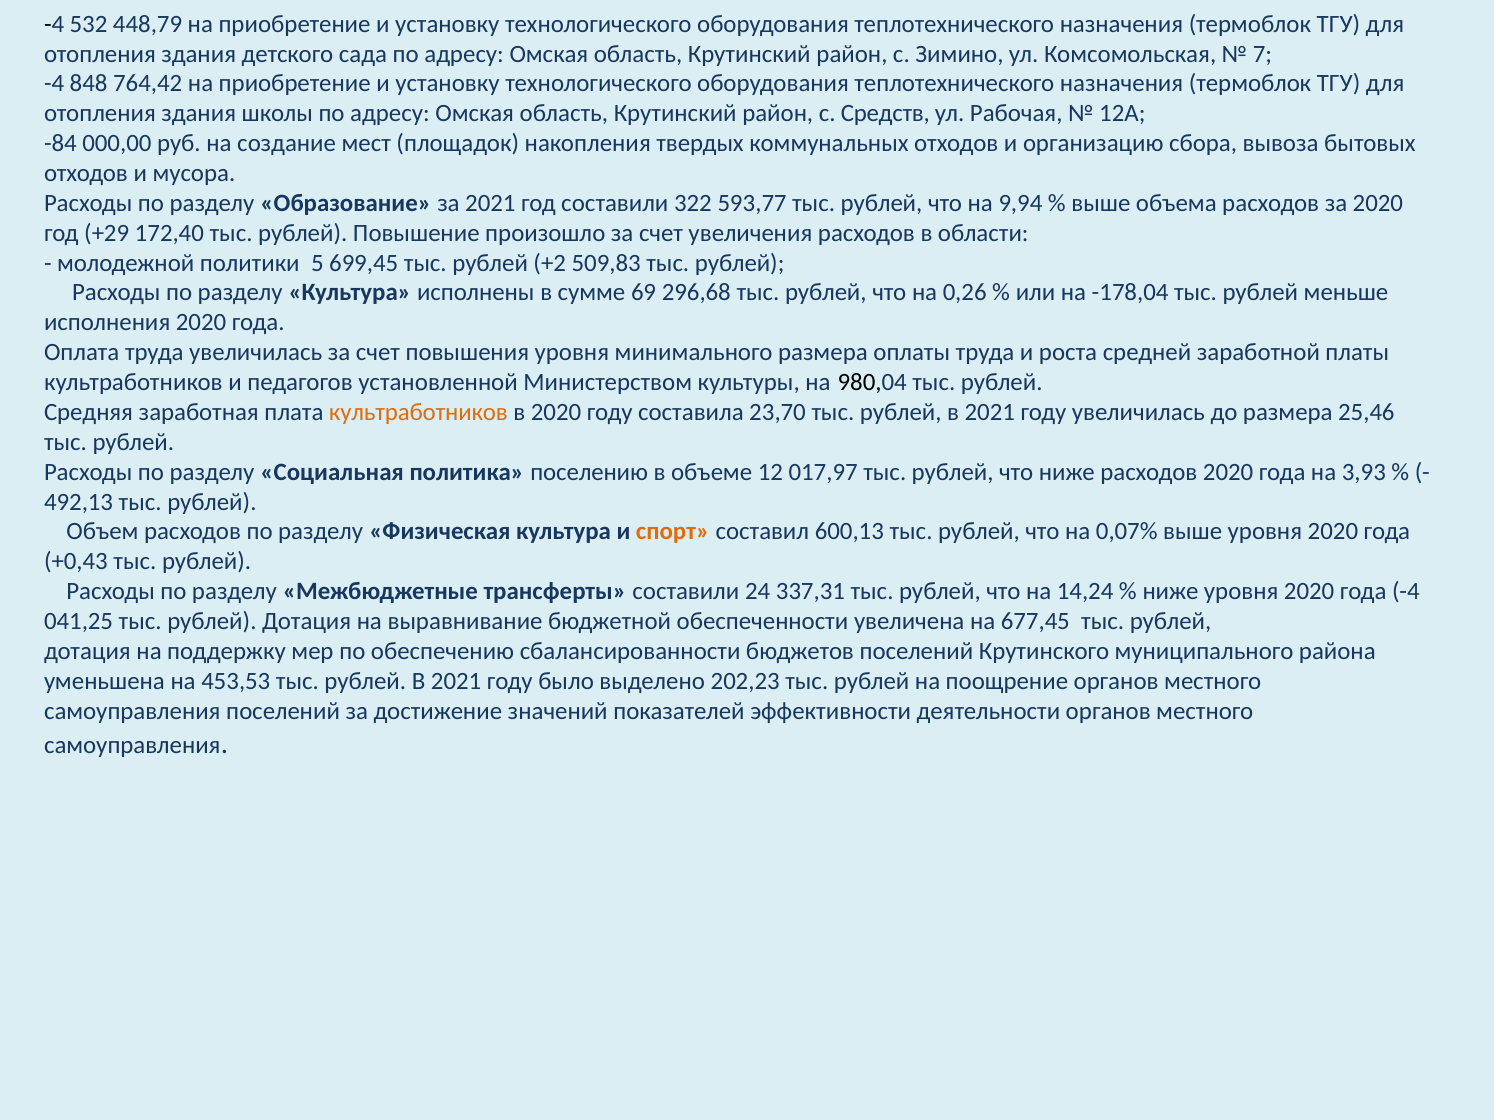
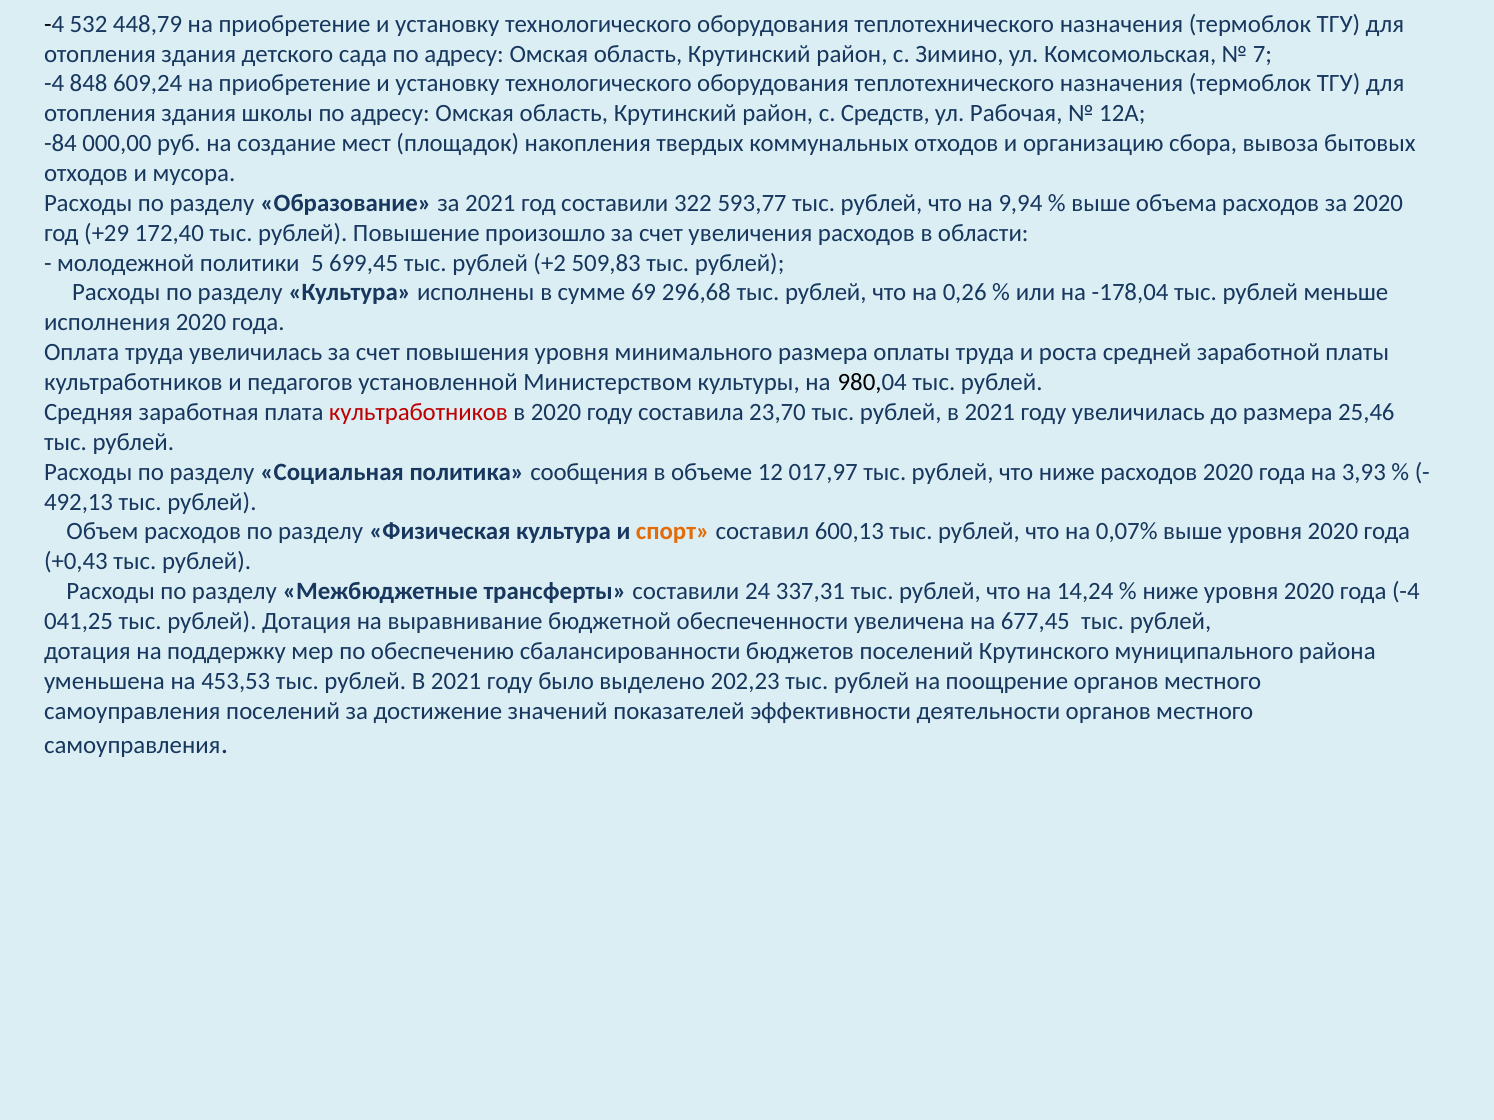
764,42: 764,42 -> 609,24 (148, 84)
культработников colour: orange -> red (418, 412)
поселению: поселению -> сообщения (589, 472)
